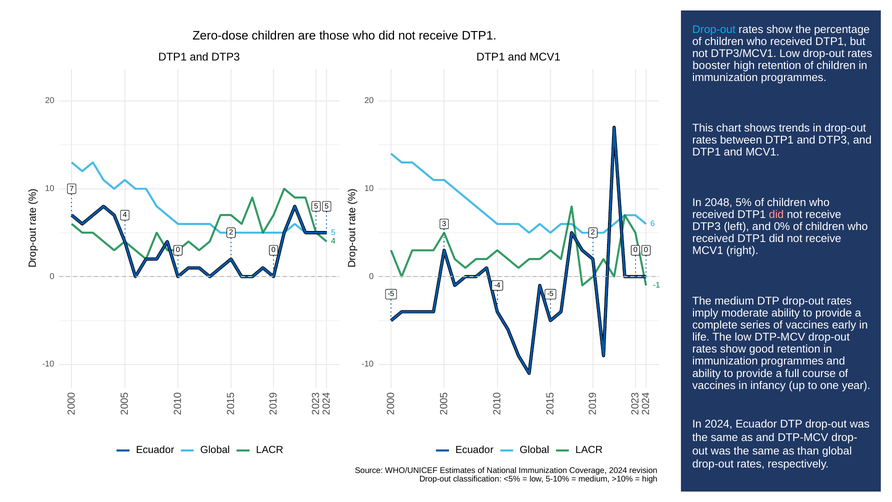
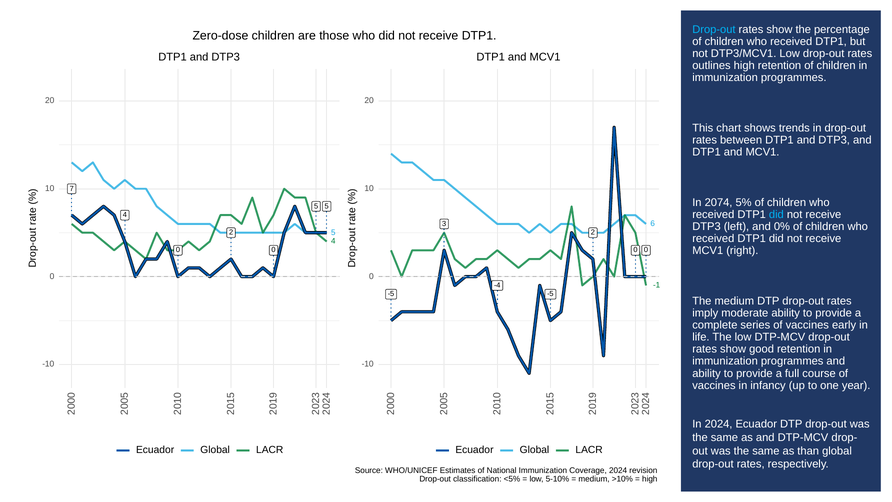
booster: booster -> outlines (711, 65)
2048: 2048 -> 2074 (719, 202)
did colour: pink -> light blue (776, 214)
